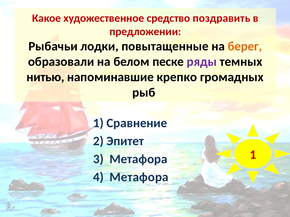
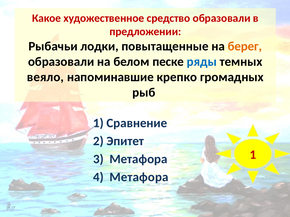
средство поздравить: поздравить -> образовали (222, 18)
ряды colour: purple -> blue (202, 62)
нитью: нитью -> веяло (45, 77)
